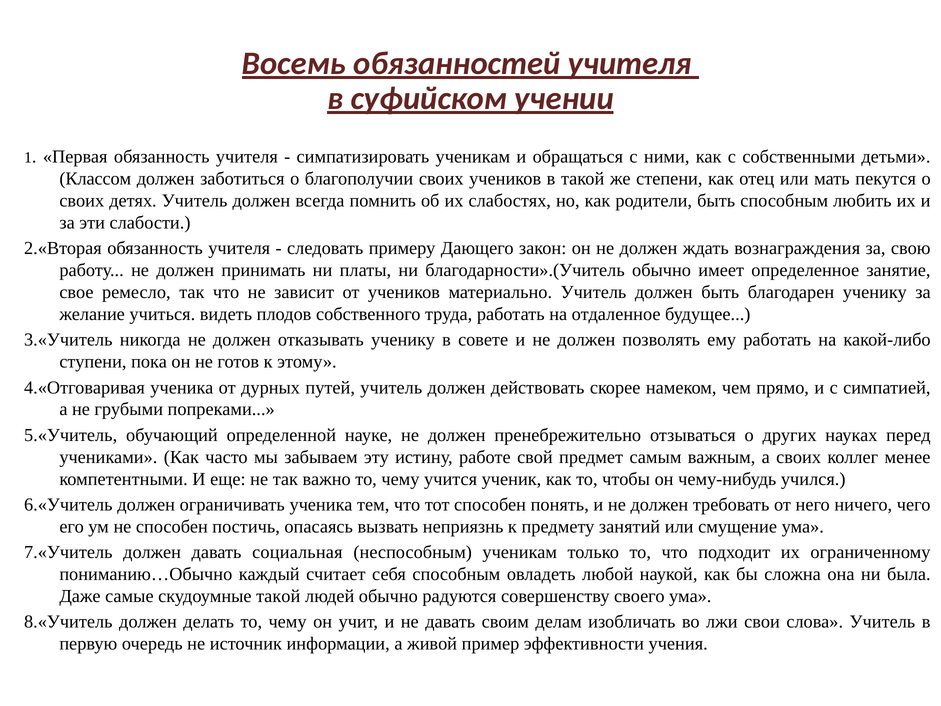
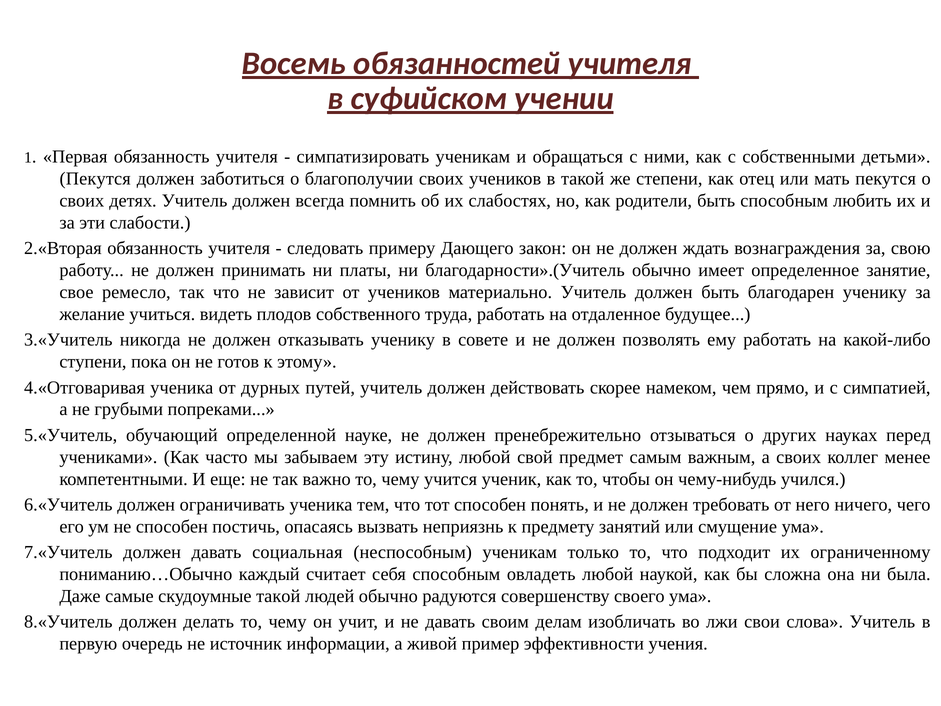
Классом: Классом -> Пекутся (95, 179)
истину работе: работе -> любой (485, 457)
